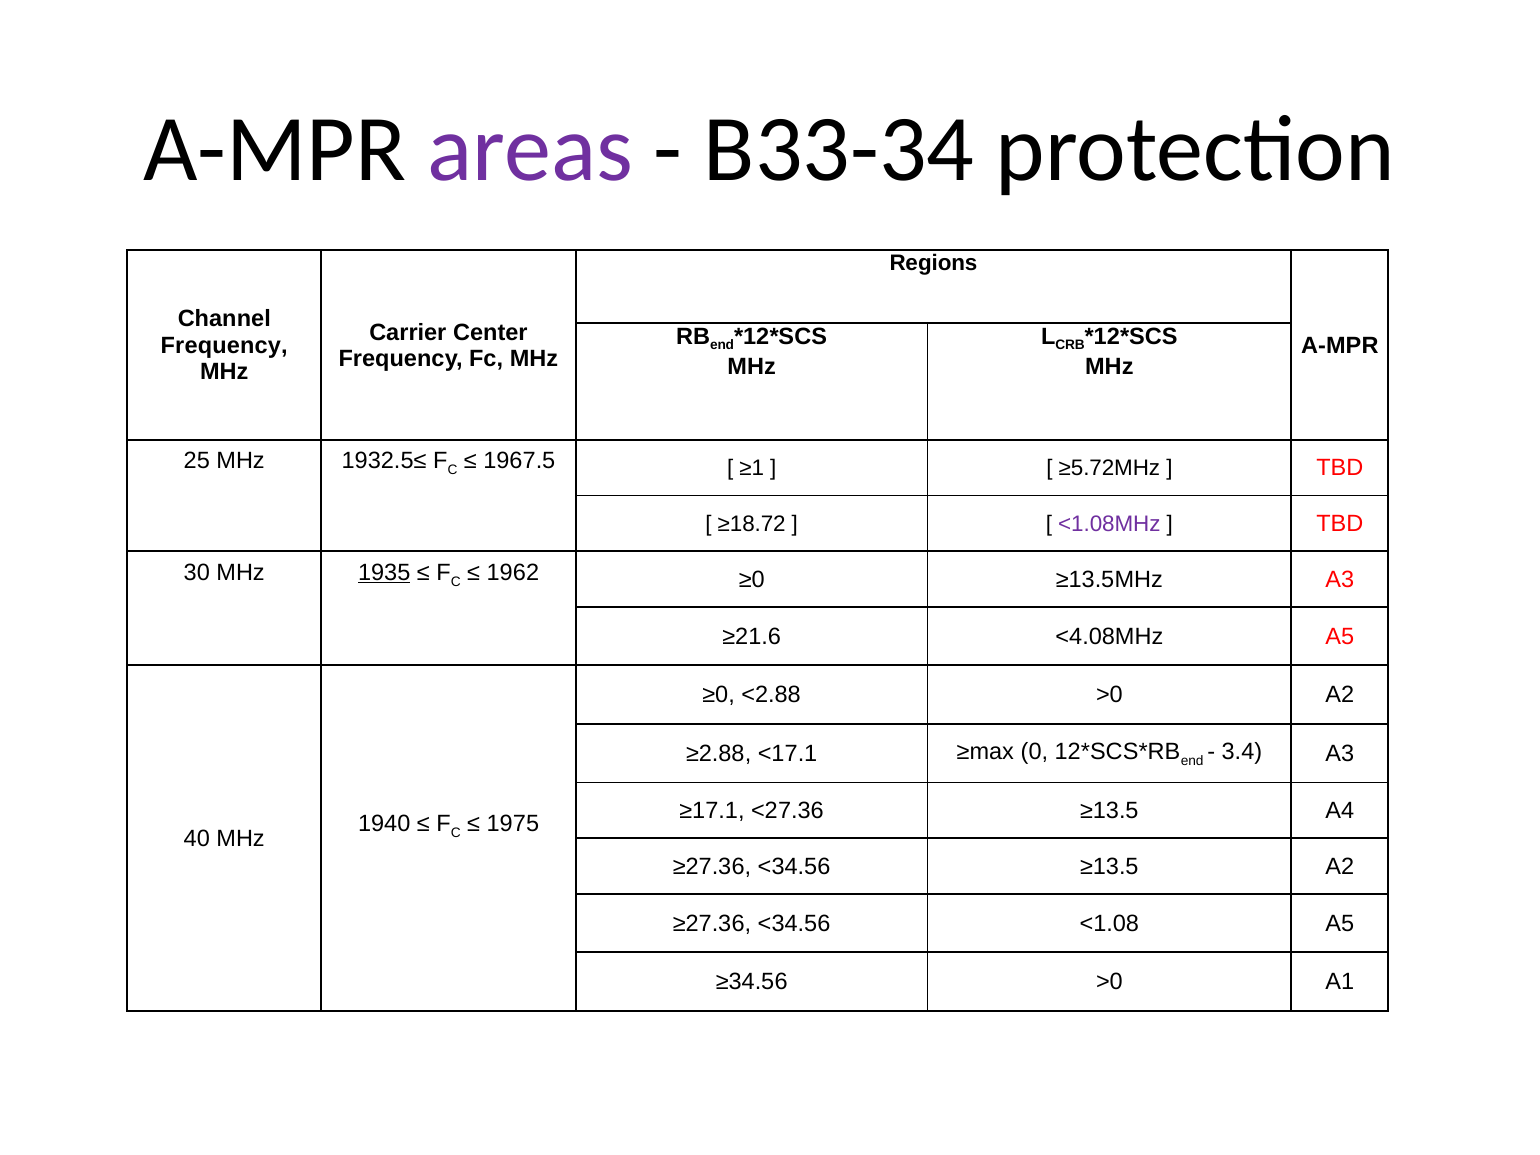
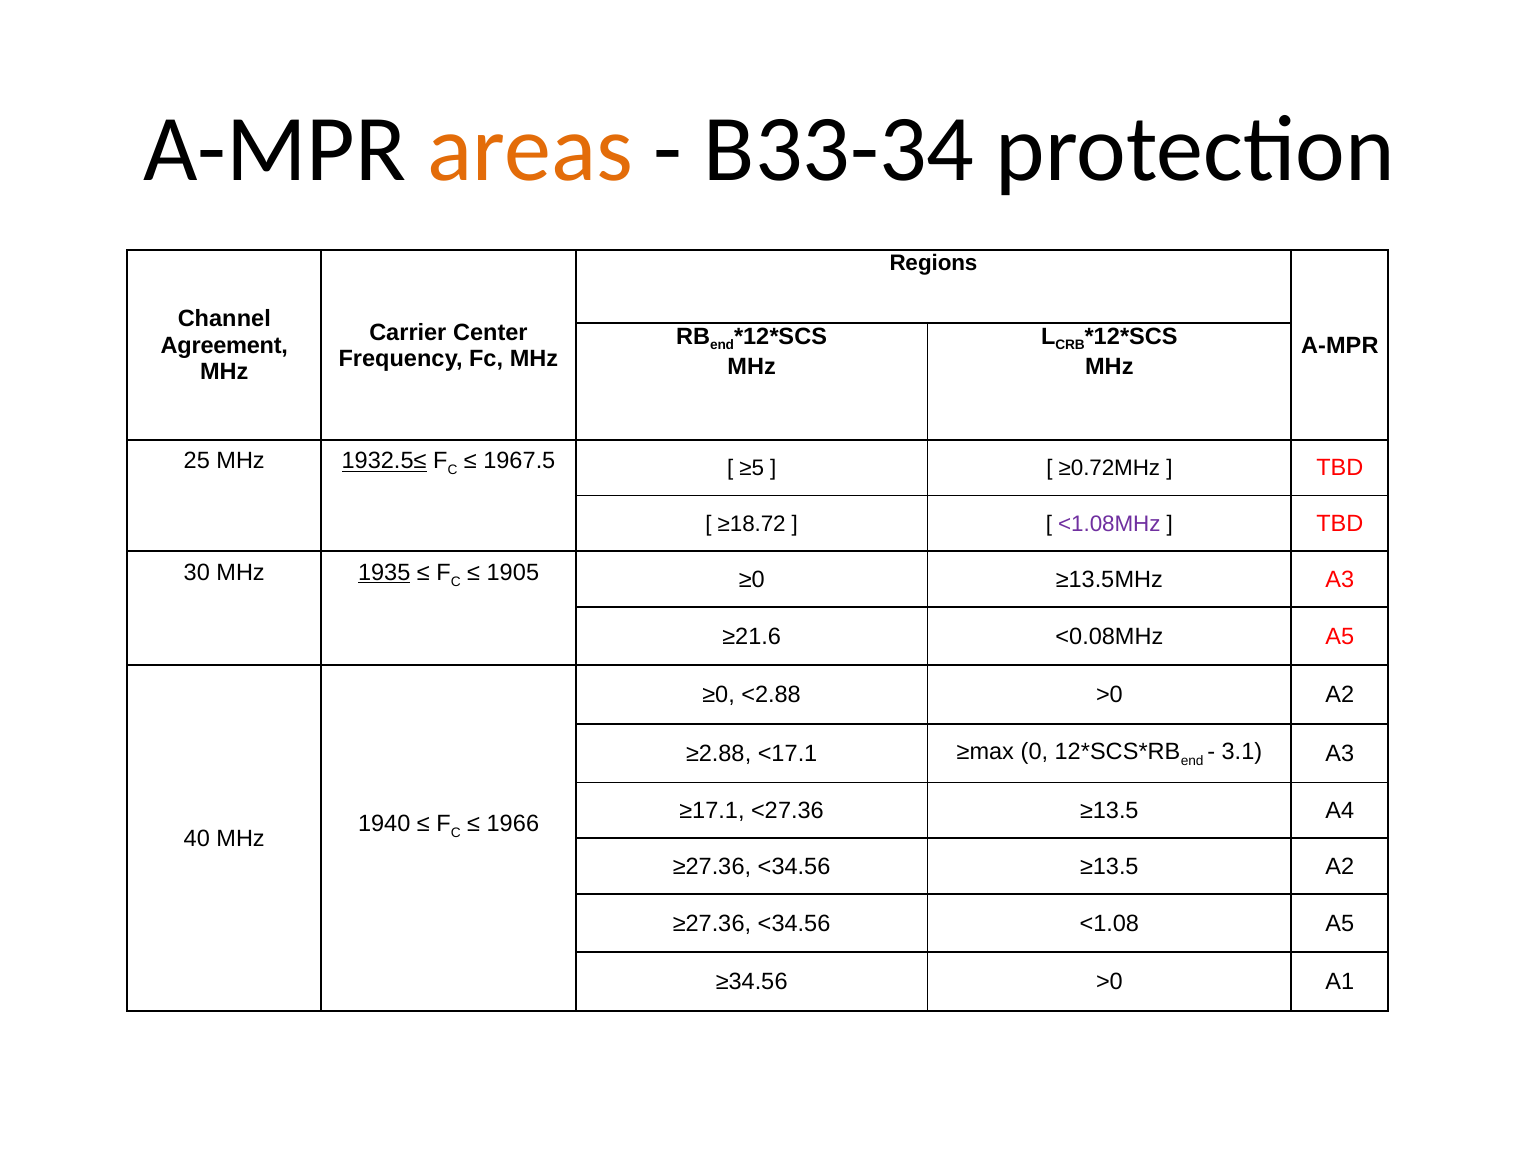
areas colour: purple -> orange (530, 149)
Frequency: Frequency -> Agreement (224, 345)
1932.5≤ underline: none -> present (384, 461)
≥1: ≥1 -> ≥5 (752, 468)
≥5.72MHz: ≥5.72MHz -> ≥0.72MHz (1109, 468)
1962: 1962 -> 1905 (513, 572)
<4.08MHz: <4.08MHz -> <0.08MHz (1109, 636)
3.4: 3.4 -> 3.1 (1242, 752)
1975: 1975 -> 1966 (513, 824)
